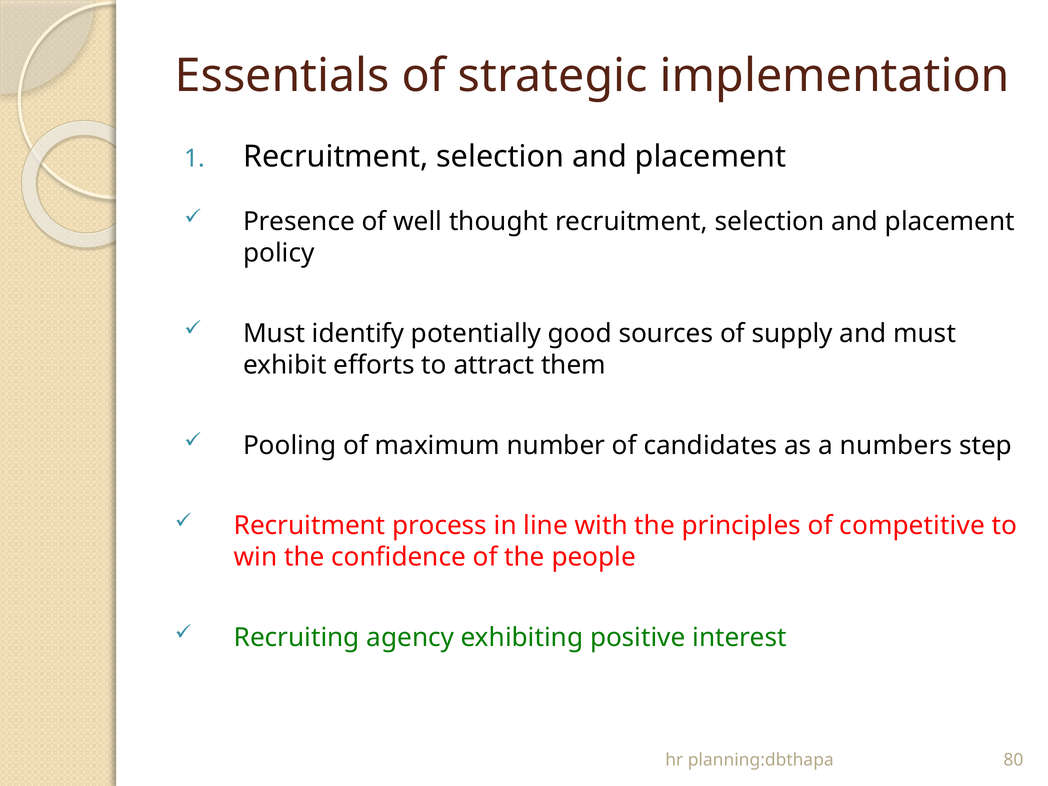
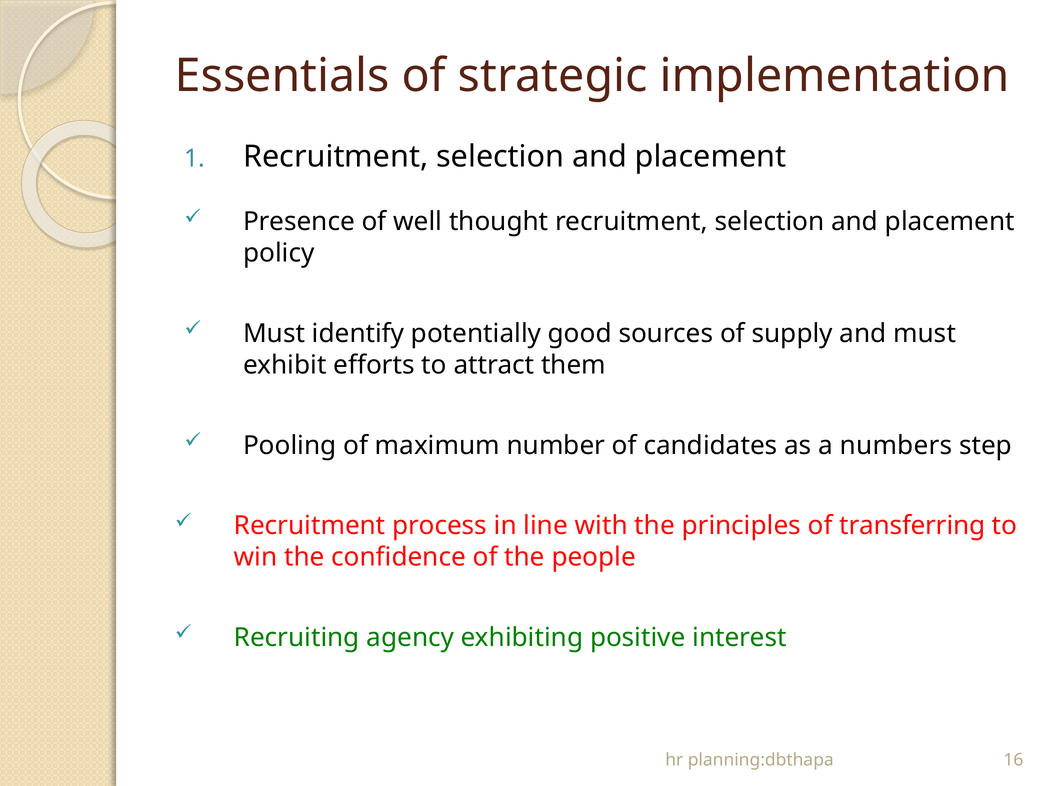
competitive: competitive -> transferring (912, 526)
80: 80 -> 16 (1013, 760)
